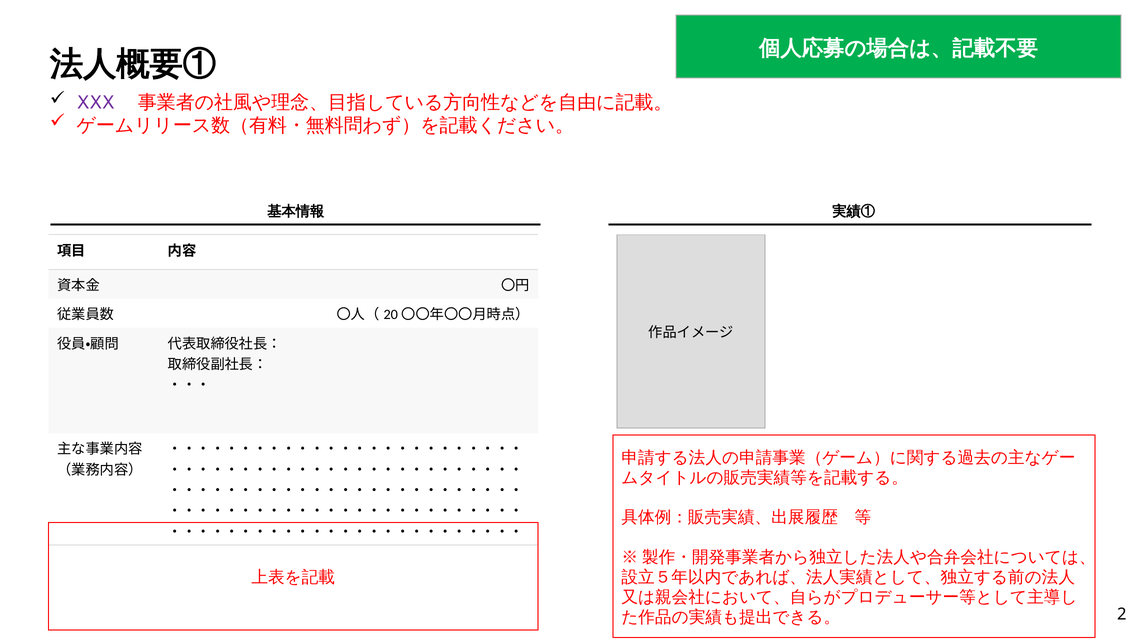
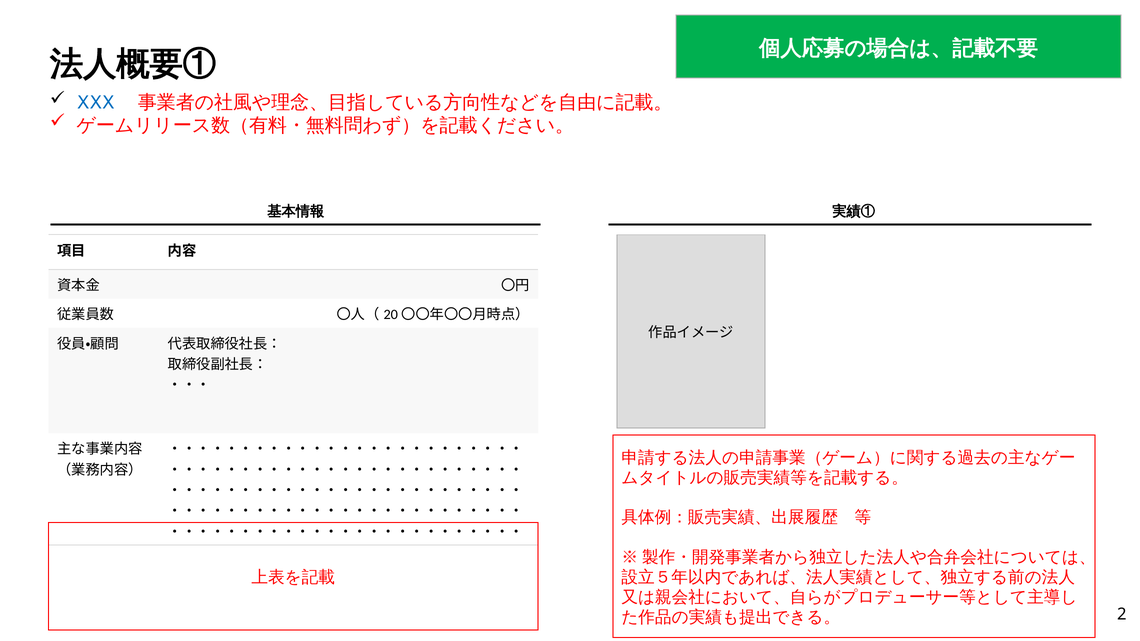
XXX colour: purple -> blue (95, 103)
